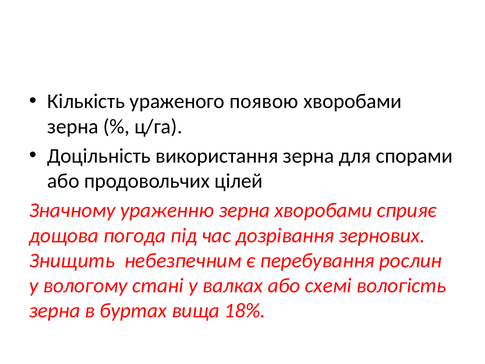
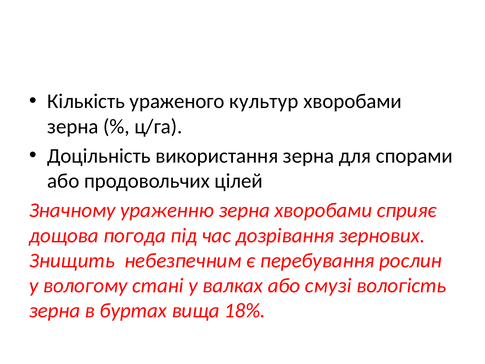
появою: появою -> культур (264, 101)
схемі: схемі -> смузі (328, 285)
